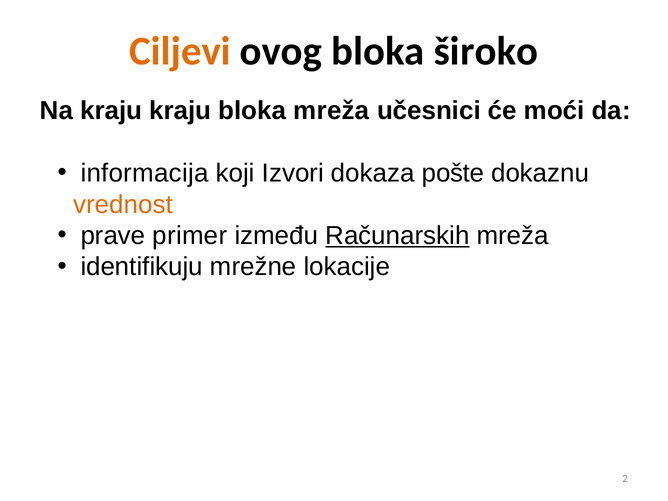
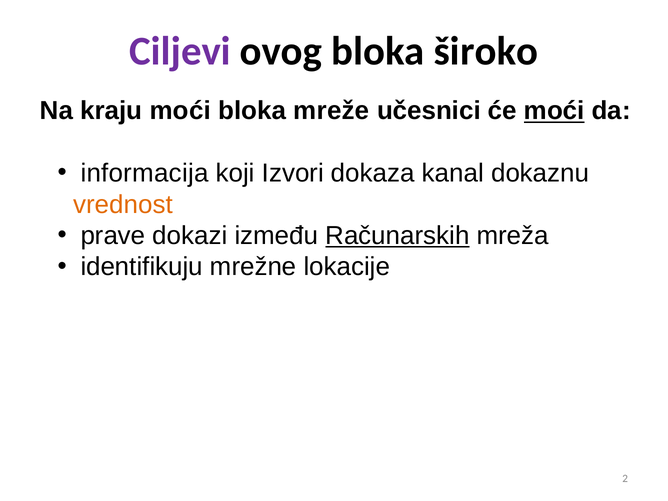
Ciljevi colour: orange -> purple (180, 51)
kraju kraju: kraju -> moći (180, 111)
bloka mreža: mreža -> mreže (331, 111)
moći underline: none -> present (554, 111)
pošte: pošte -> kanal (453, 173)
primer: primer -> dokazi (190, 236)
